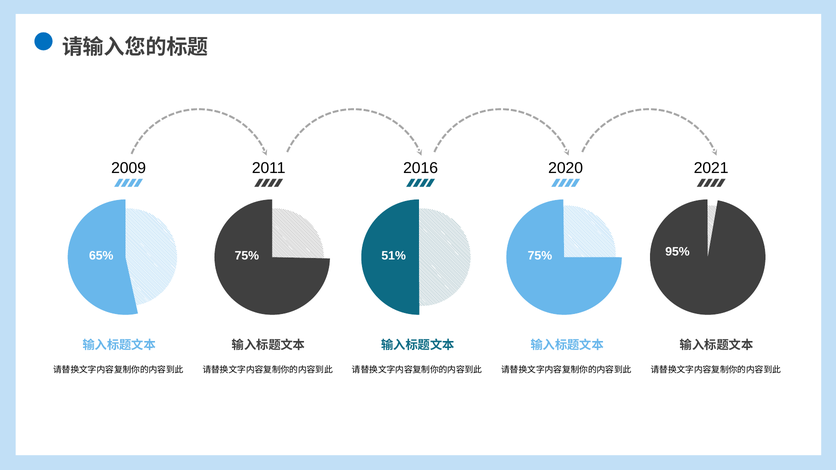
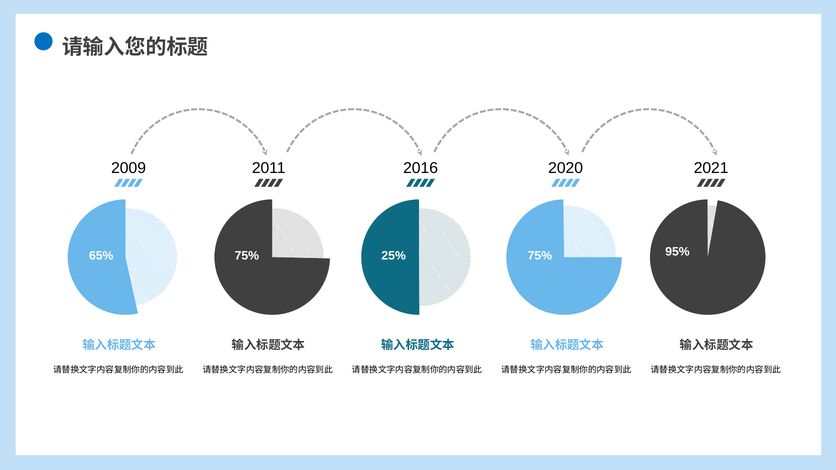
51%: 51% -> 25% (394, 256)
